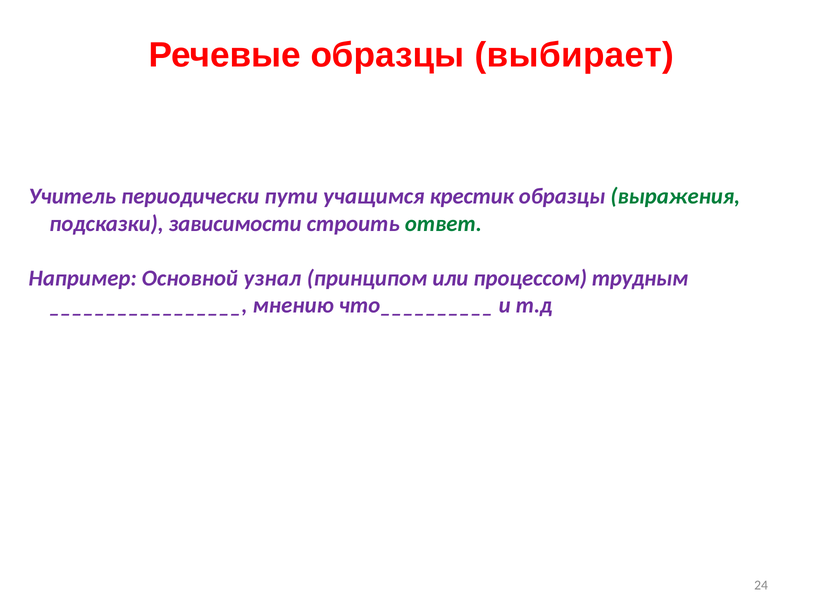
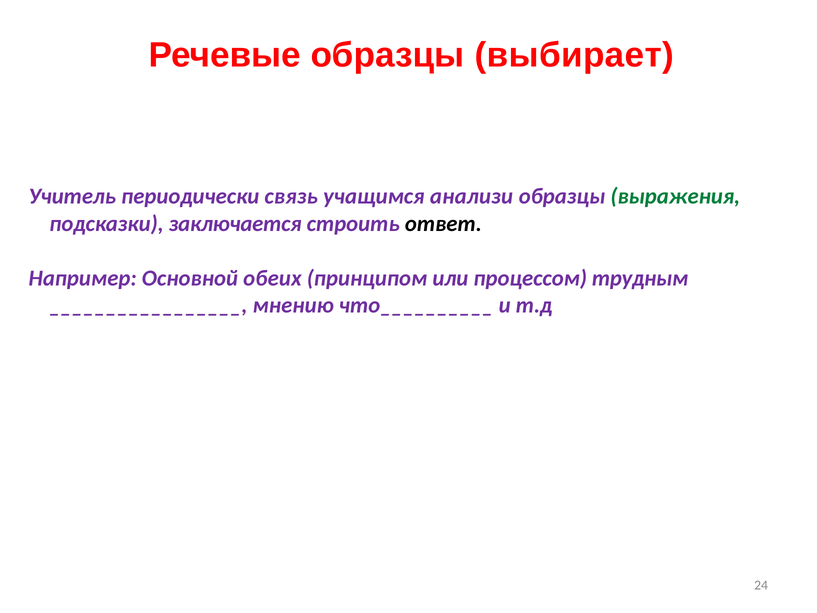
пути: пути -> связь (291, 196)
крестик: крестик -> анализи (472, 196)
зависимости: зависимости -> заключается (235, 224)
ответ colour: green -> black (443, 224)
узнал: узнал -> обеих (272, 278)
